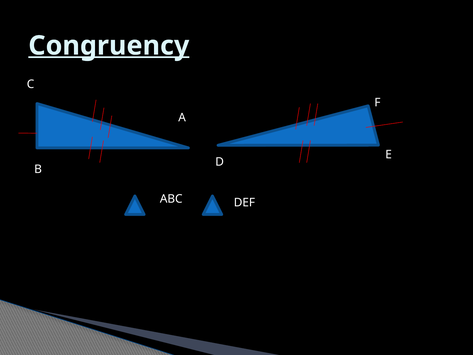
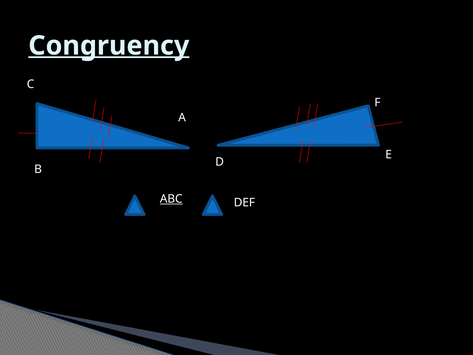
ABC underline: none -> present (171, 199)
